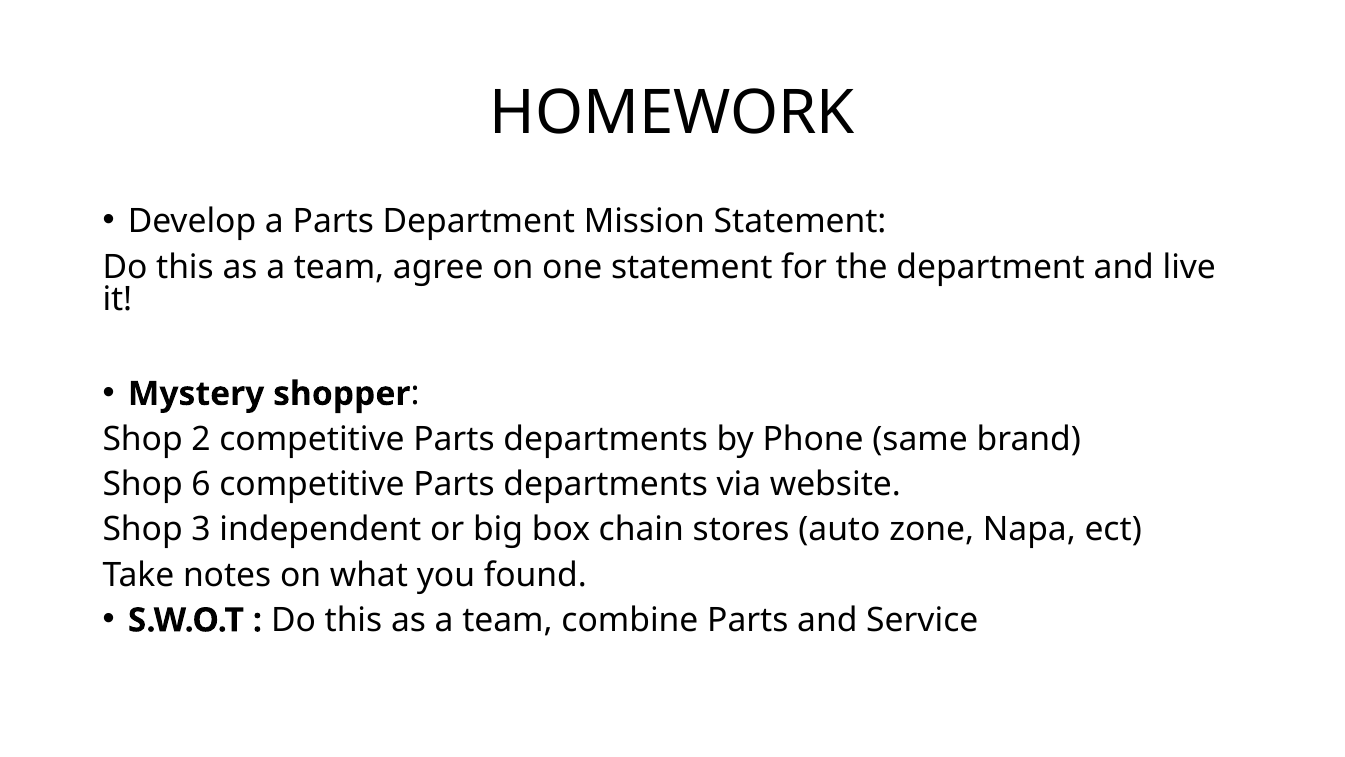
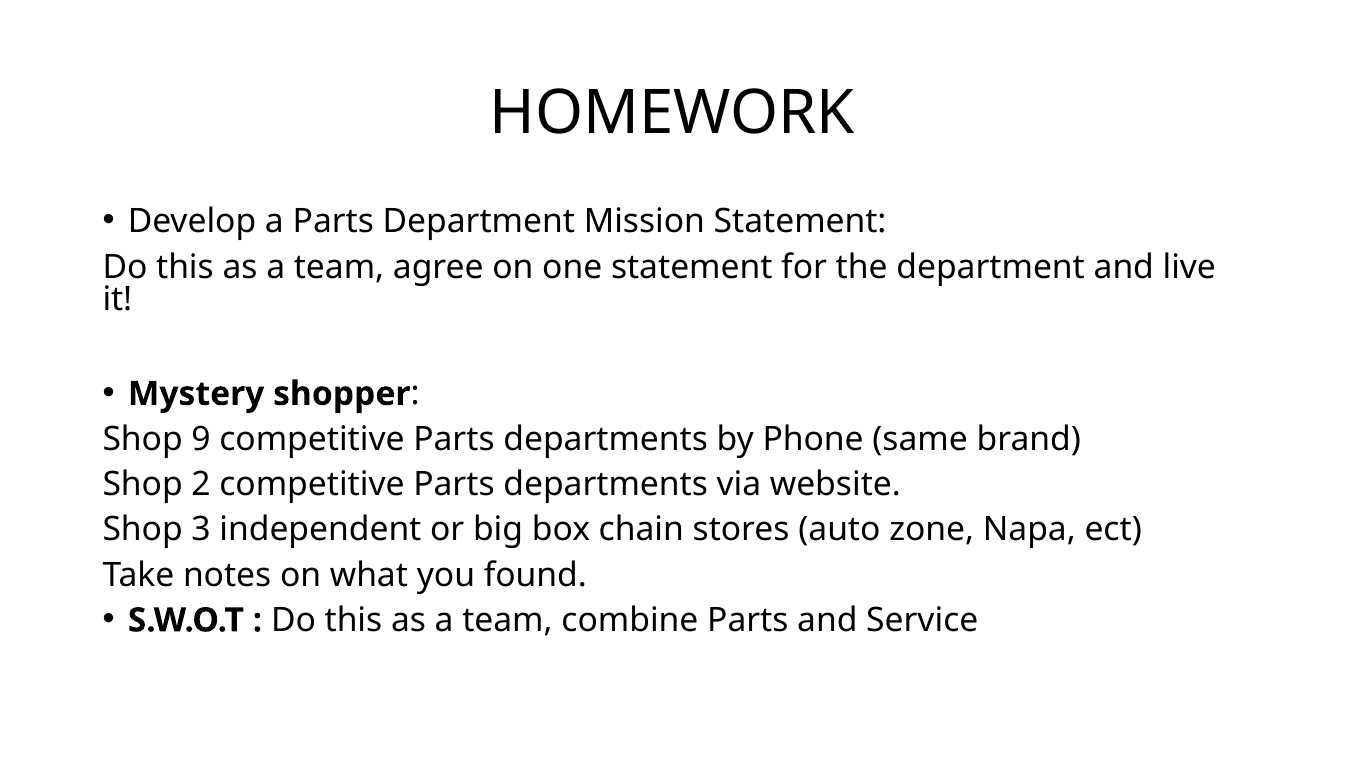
2: 2 -> 9 (201, 439)
6: 6 -> 2 (201, 484)
